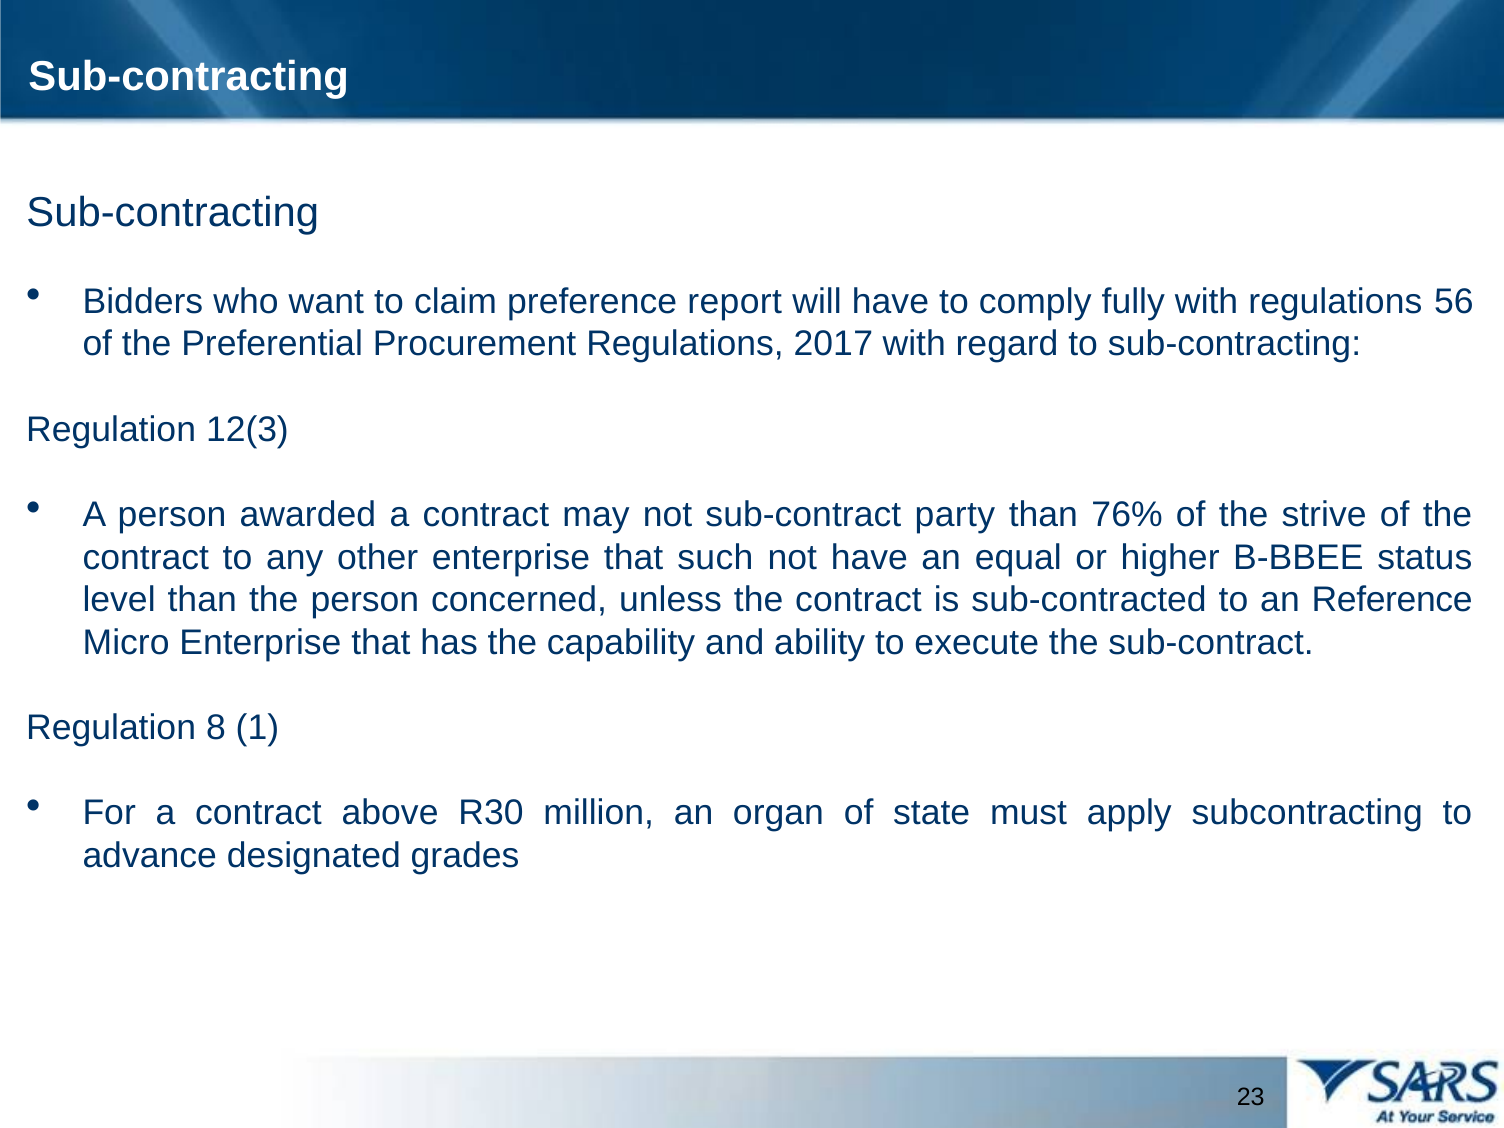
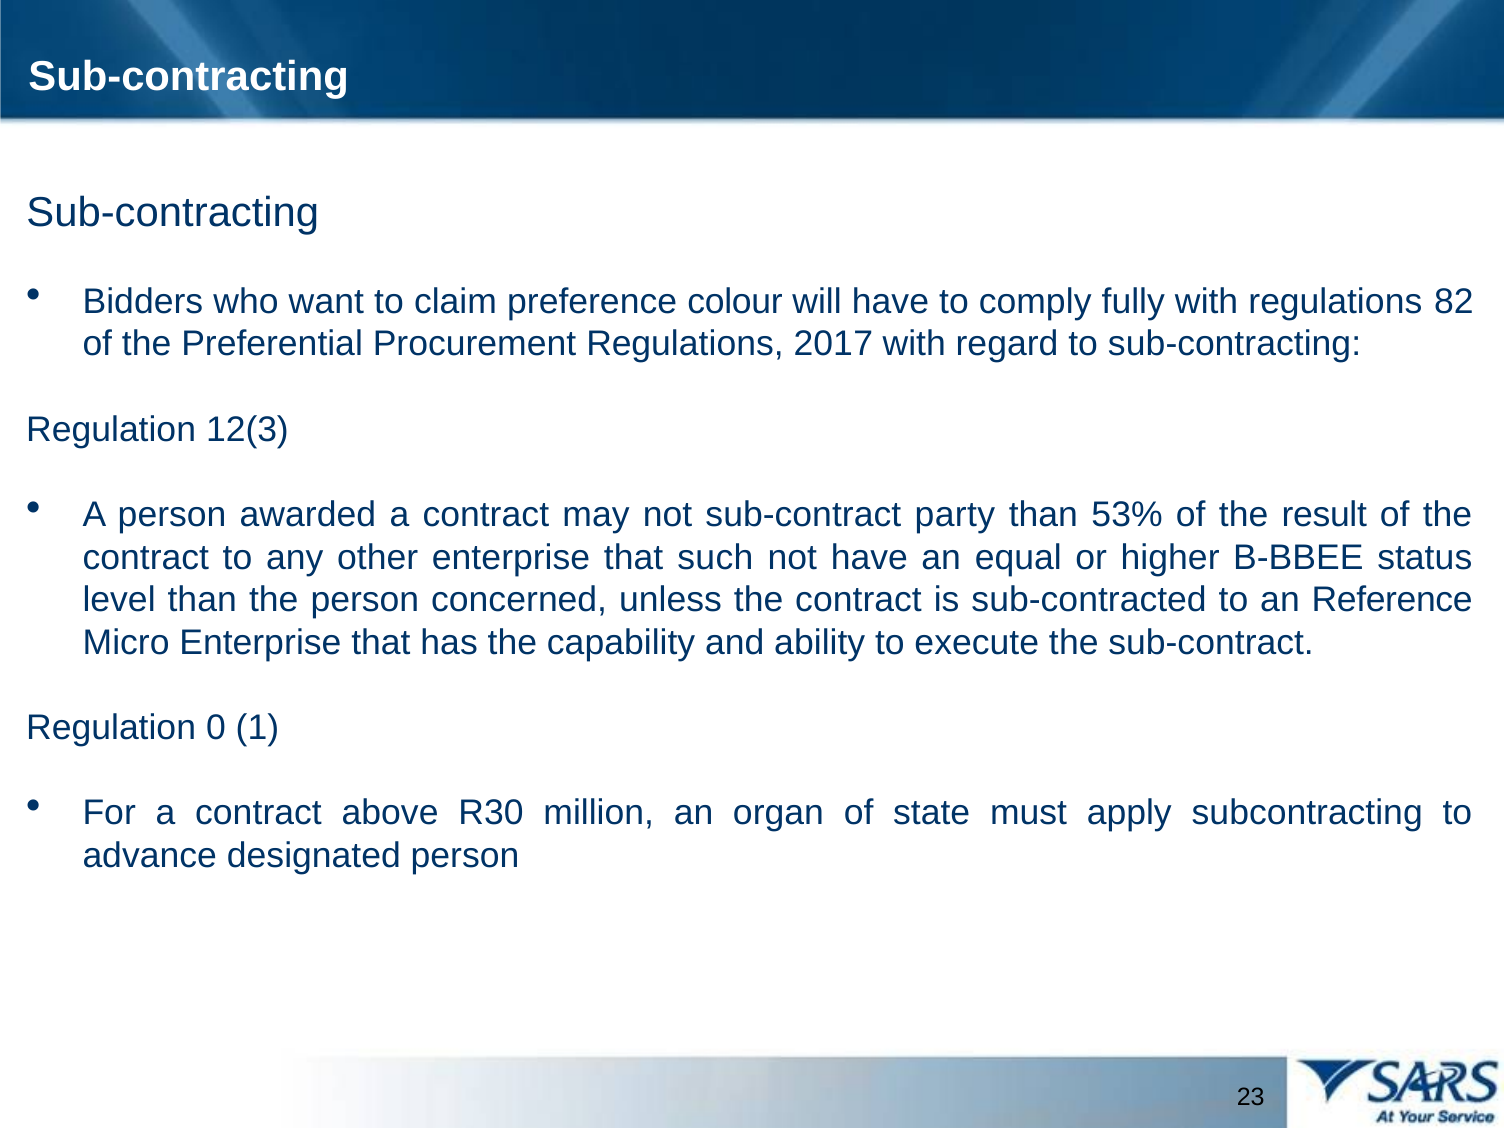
report: report -> colour (735, 302)
56: 56 -> 82 (1454, 302)
76%: 76% -> 53% (1127, 515)
strive: strive -> result (1324, 515)
8: 8 -> 0 (216, 728)
designated grades: grades -> person (465, 856)
